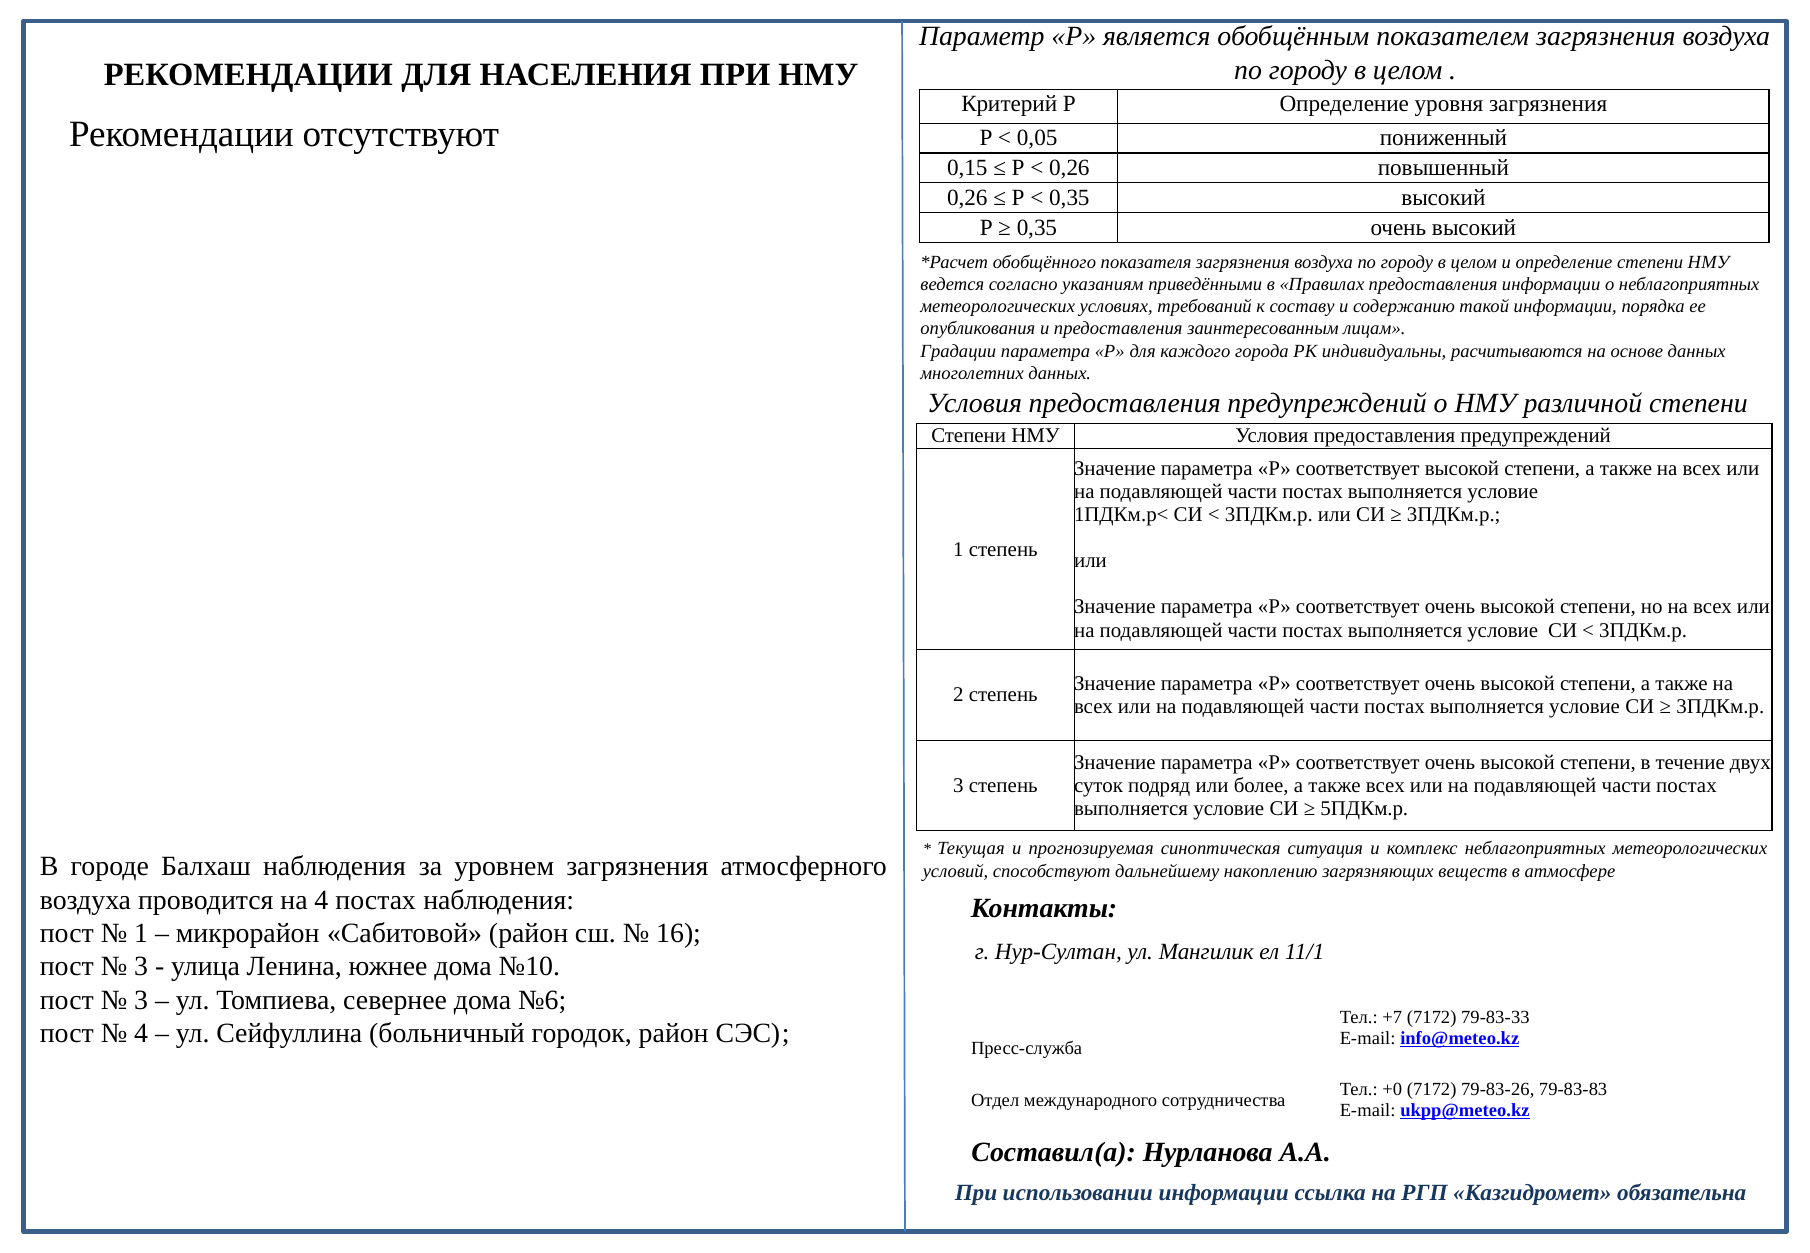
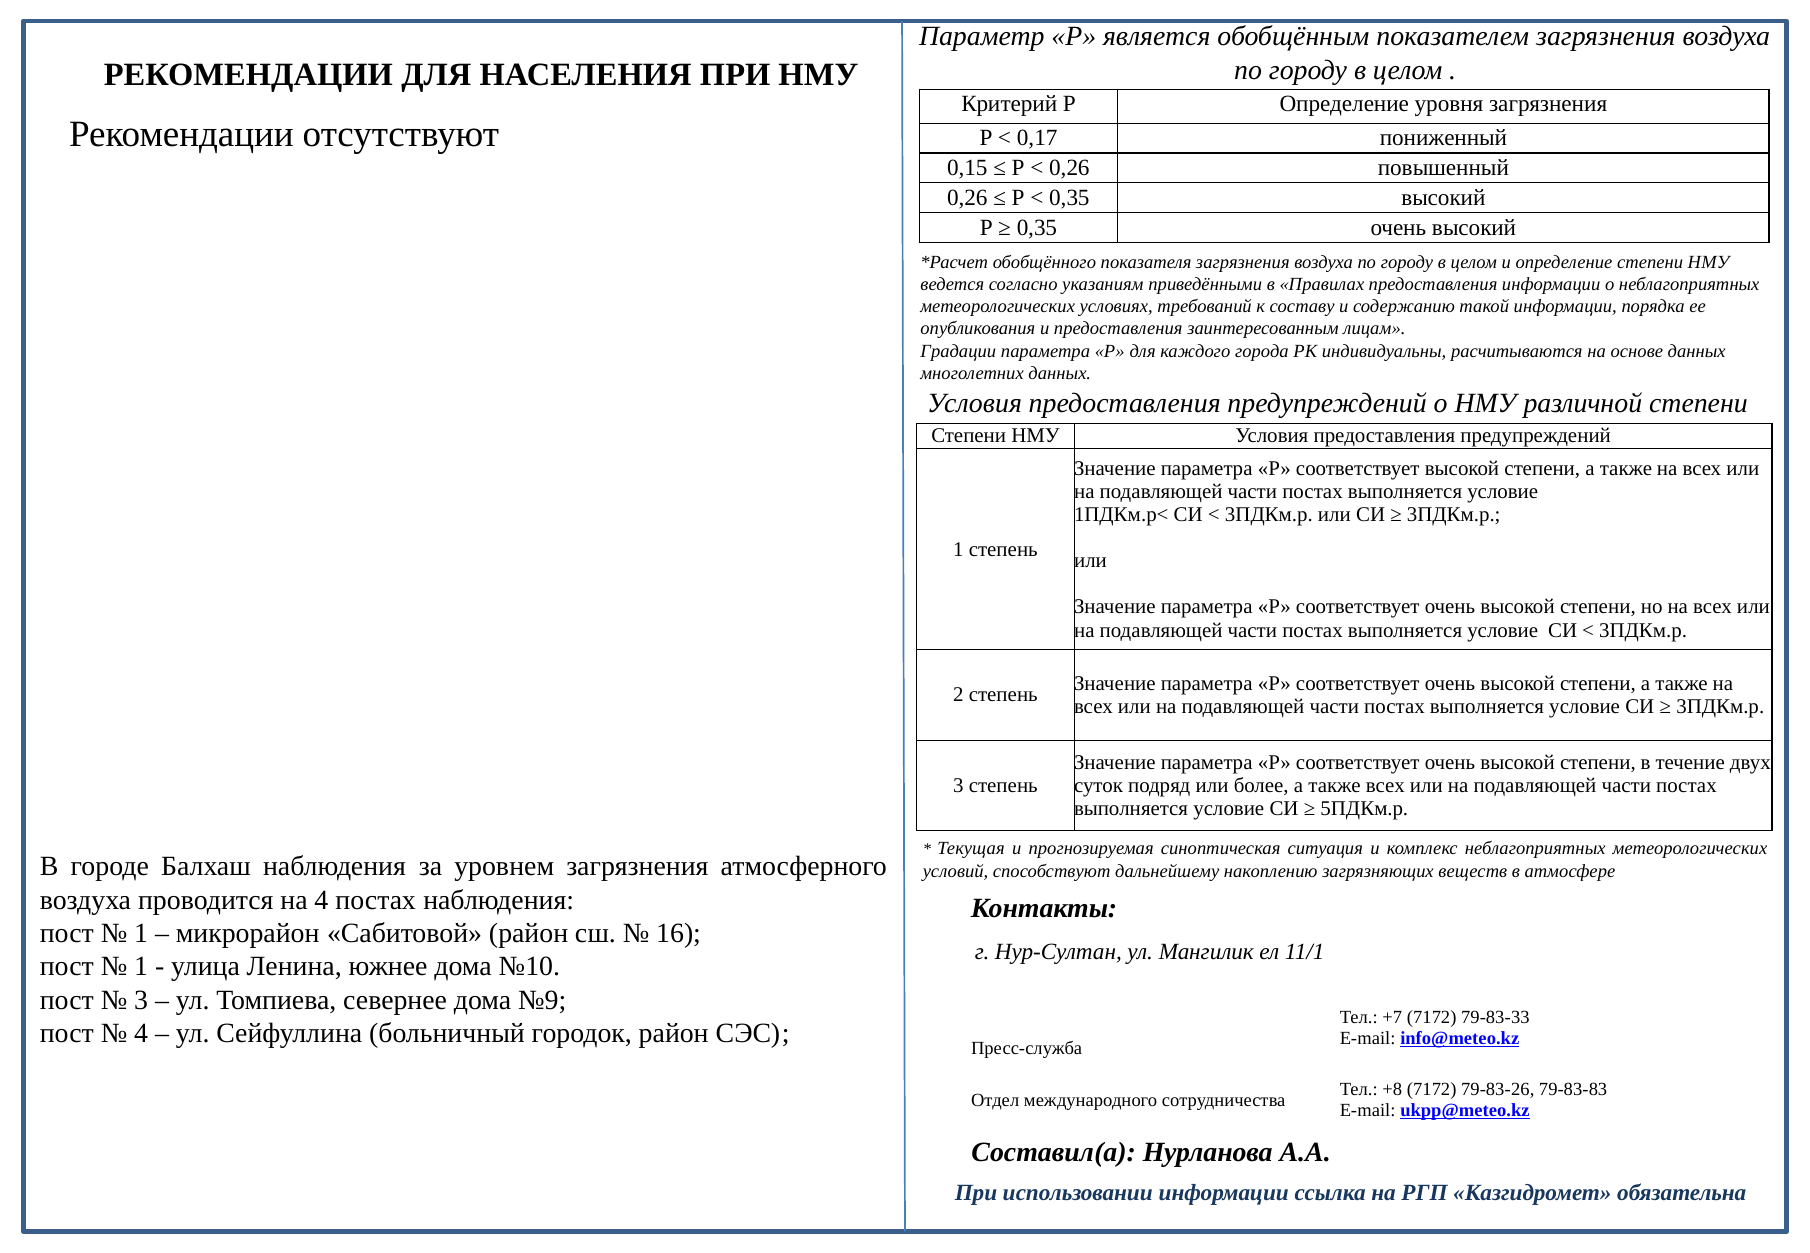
0,05: 0,05 -> 0,17 (1037, 138)
3: 3 -> 1 (141, 967)
№6: №6 -> №9 (542, 1000)
+0: +0 -> +8 (1392, 1090)
